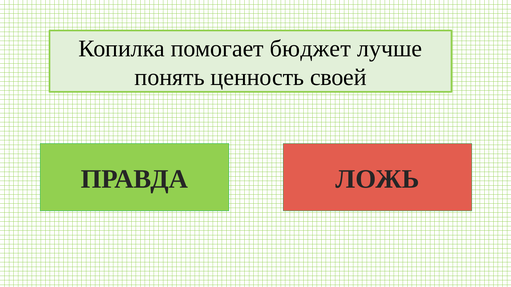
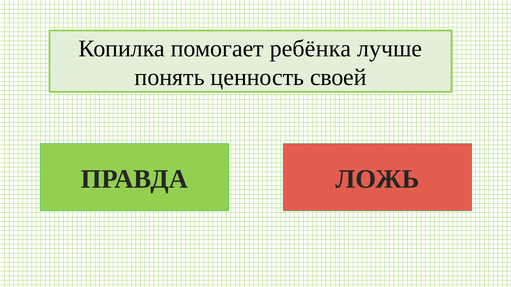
бюджет: бюджет -> ребёнка (310, 49)
